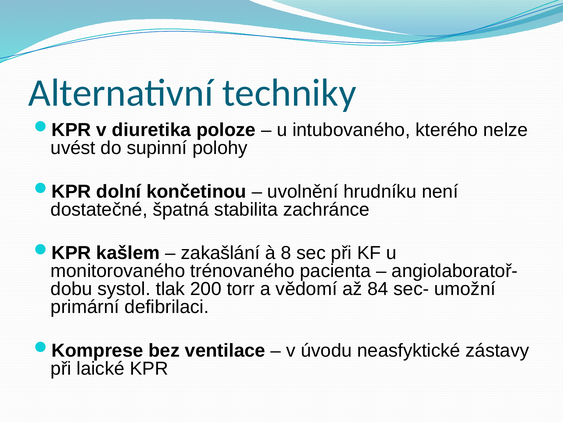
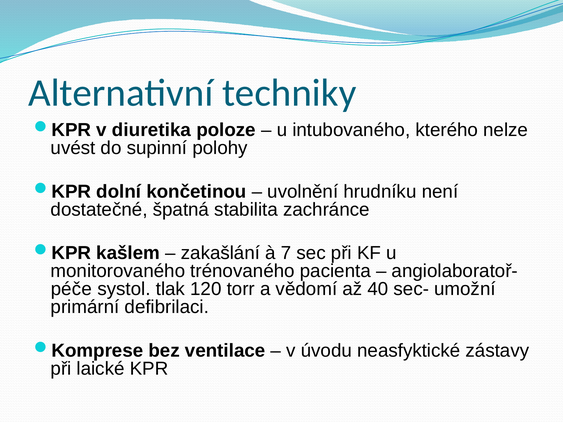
8: 8 -> 7 (286, 253)
dobu: dobu -> péče (71, 289)
200: 200 -> 120 (206, 289)
84: 84 -> 40 (378, 289)
